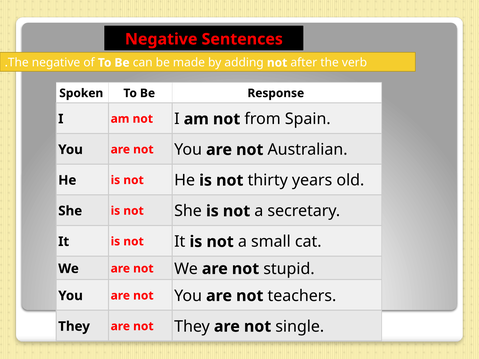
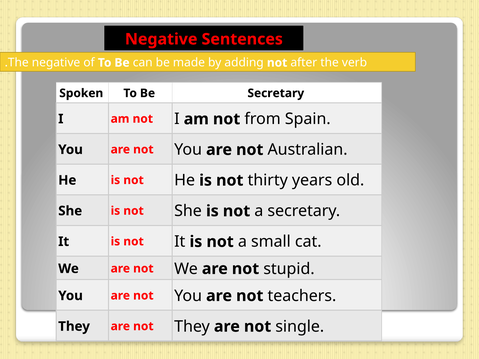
Be Response: Response -> Secretary (276, 93)
